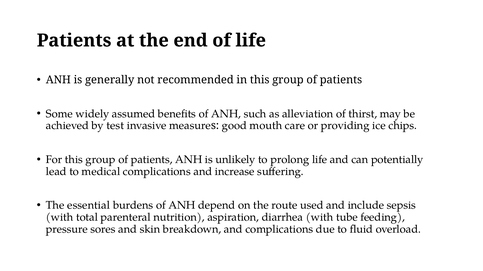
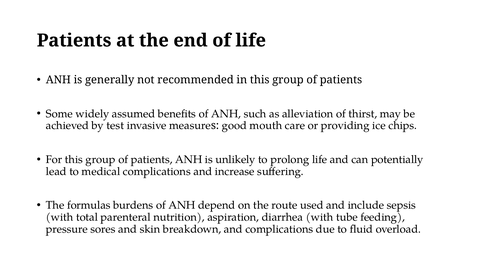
essential: essential -> formulas (89, 206)
